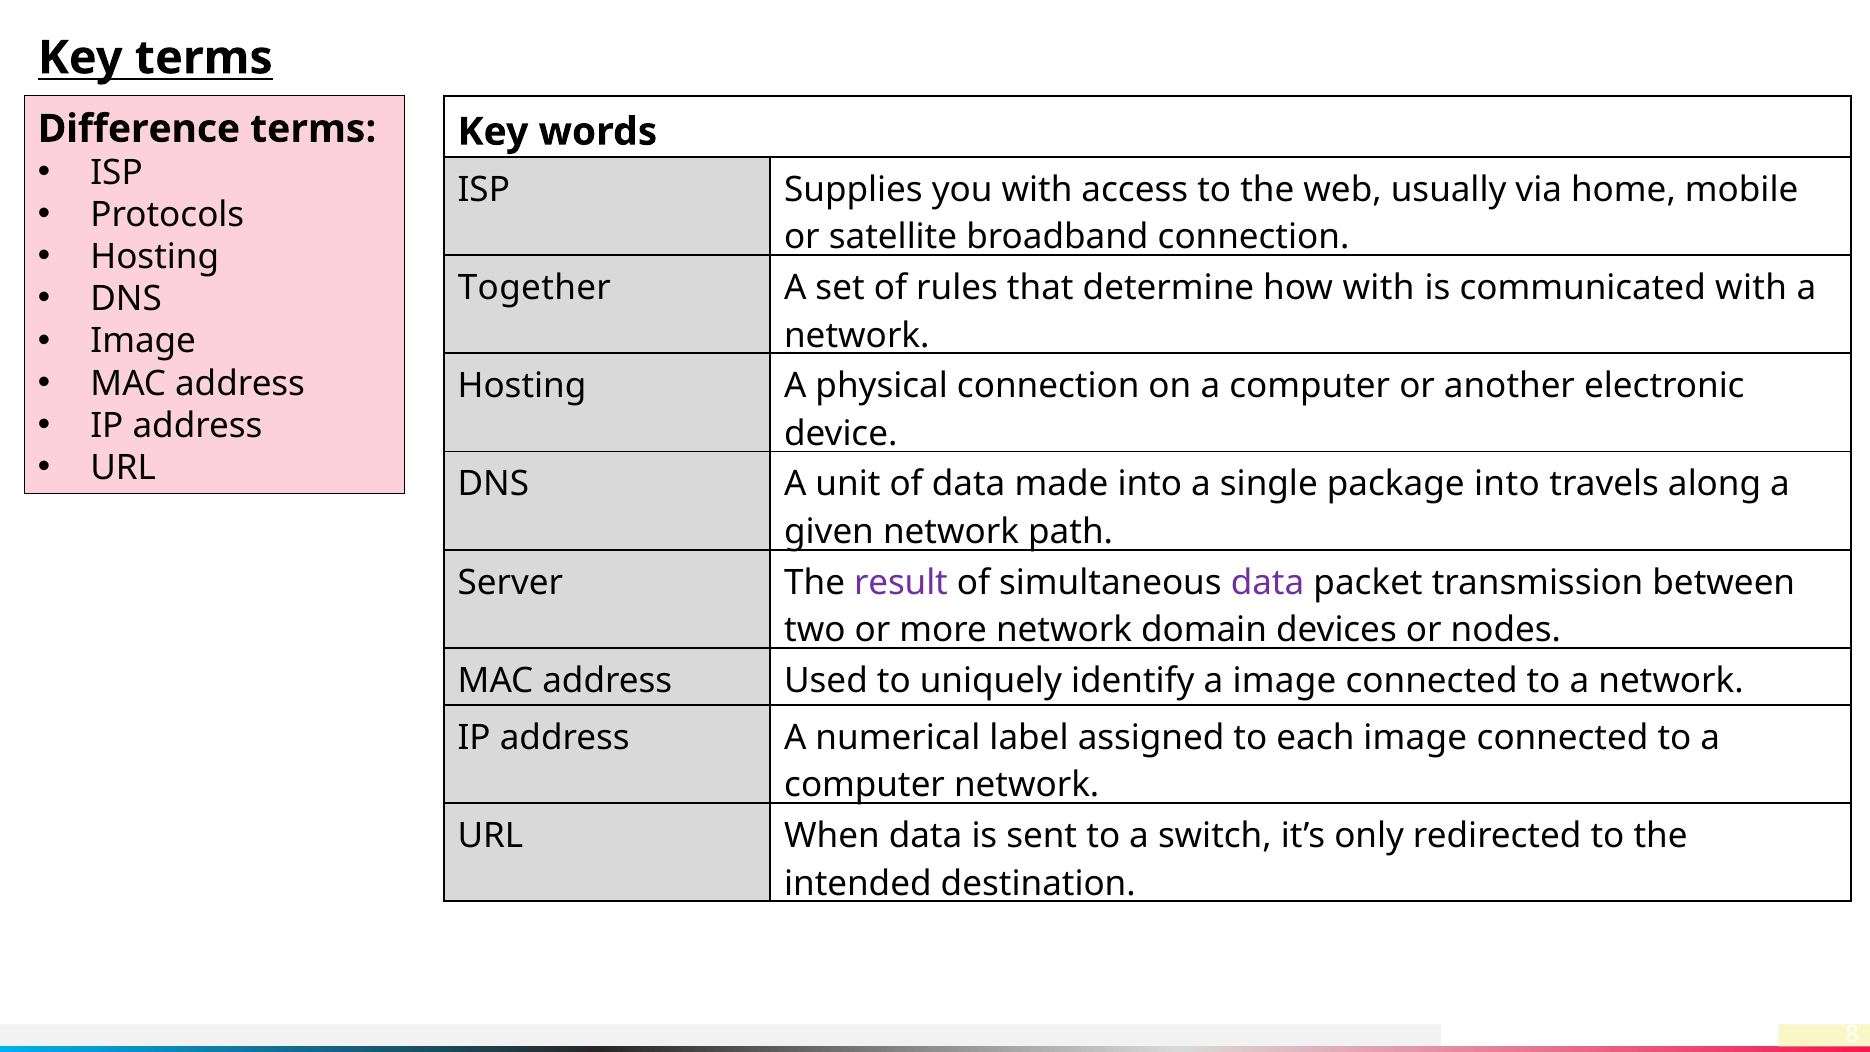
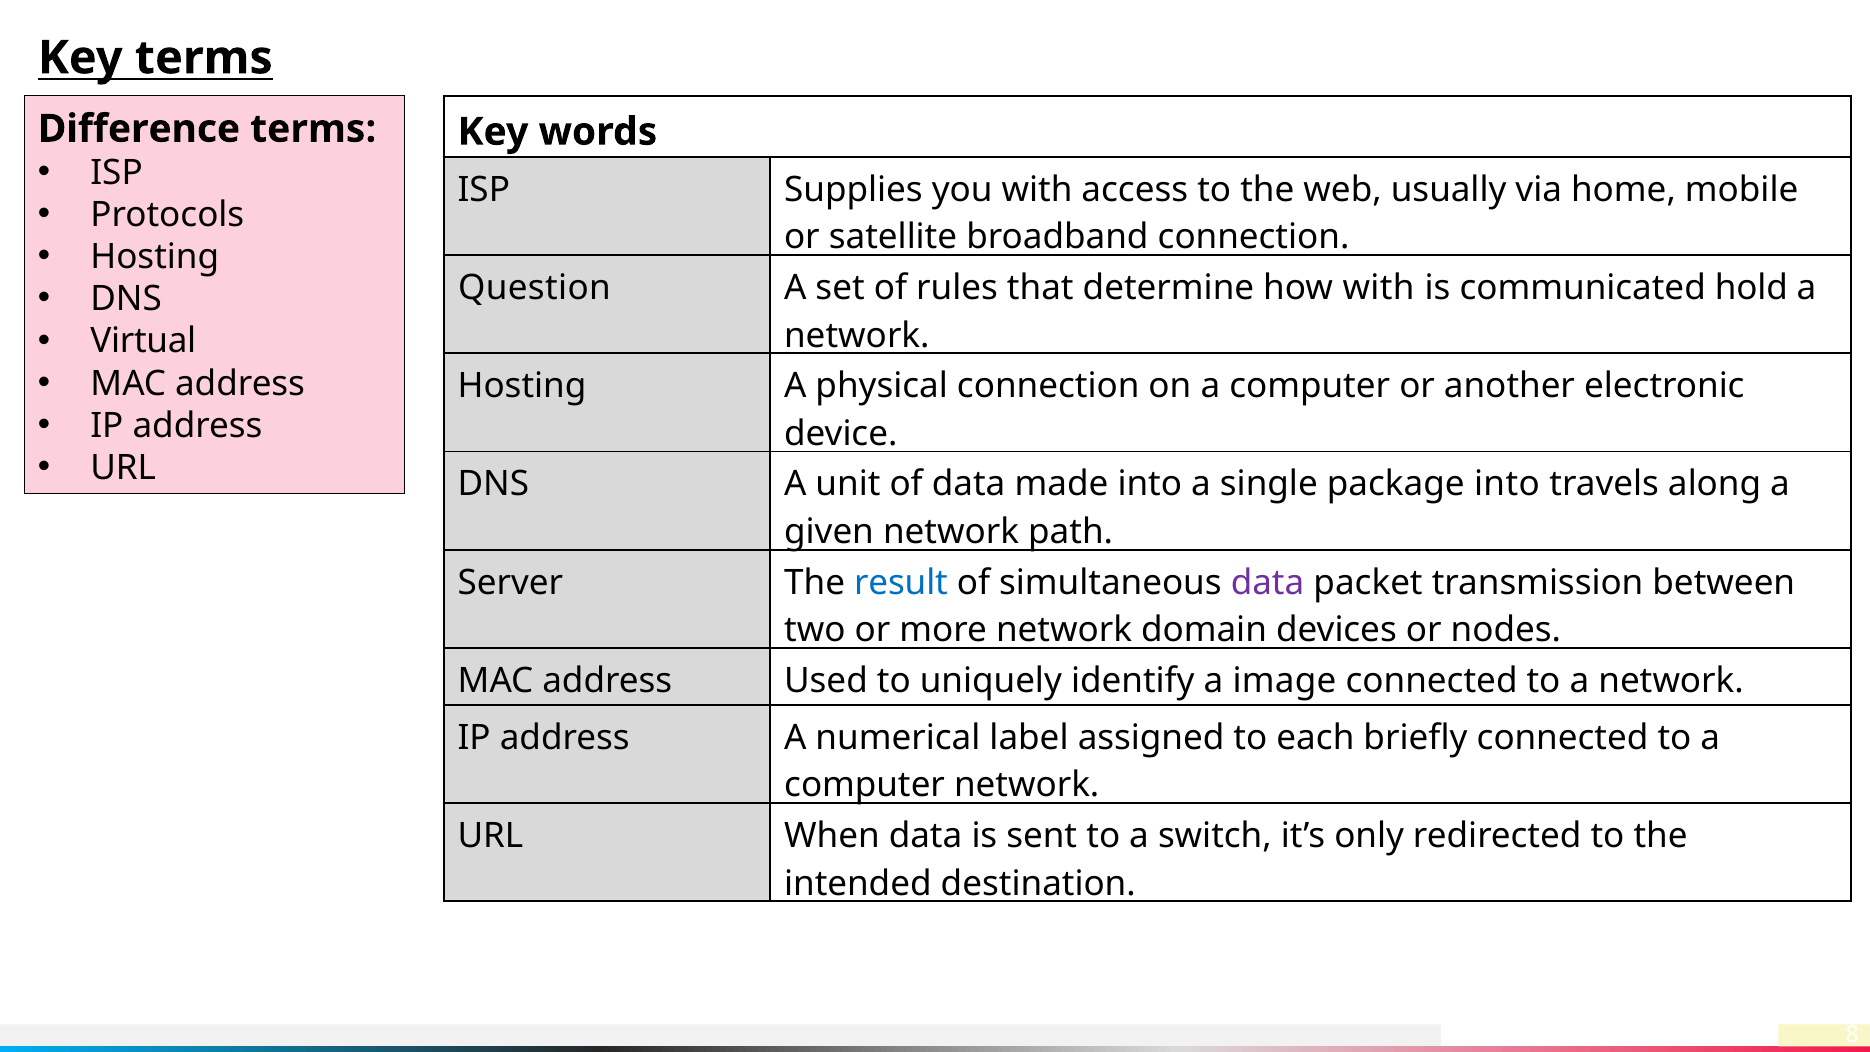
Together: Together -> Question (534, 288)
communicated with: with -> hold (1751, 288)
Image: Image -> Virtual (143, 341)
result colour: purple -> blue (901, 582)
each image: image -> briefly (1415, 738)
